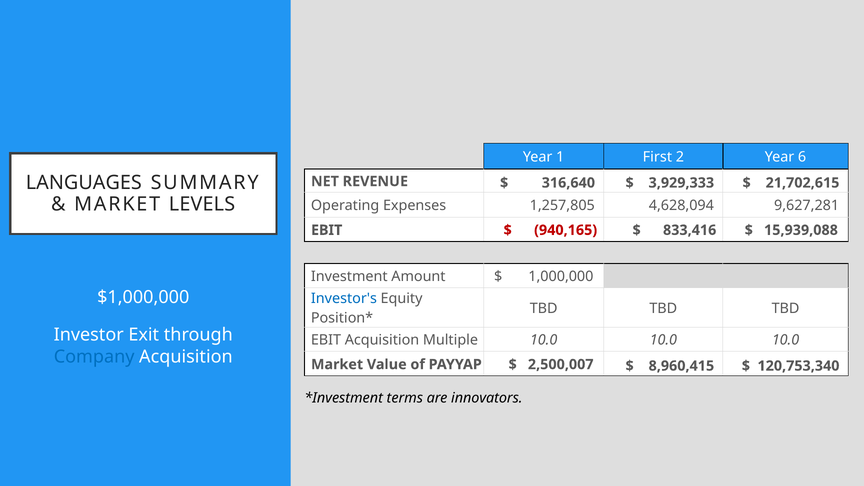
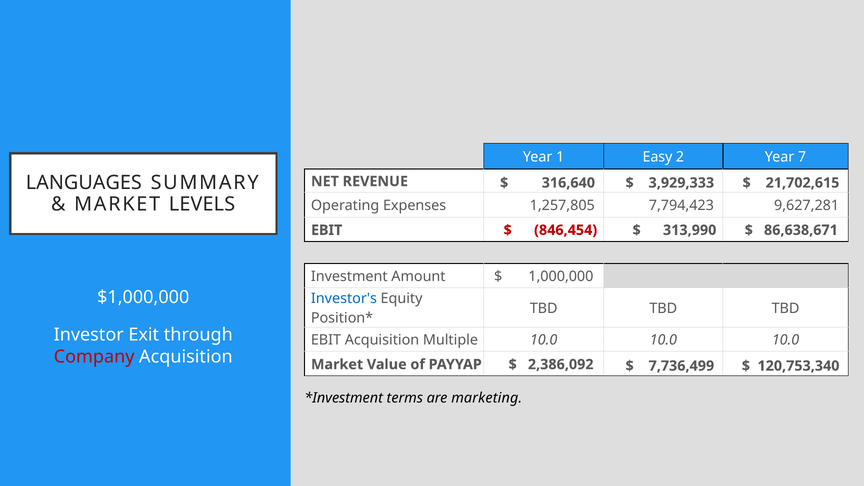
First: First -> Easy (657, 157)
6: 6 -> 7 (802, 157)
4,628,094: 4,628,094 -> 7,794,423 (681, 205)
940,165: 940,165 -> 846,454 (566, 230)
833,416: 833,416 -> 313,990 (690, 230)
15,939,088: 15,939,088 -> 86,638,671 (801, 230)
Company colour: blue -> red (94, 357)
2,500,007: 2,500,007 -> 2,386,092 (561, 364)
8,960,415: 8,960,415 -> 7,736,499 (681, 366)
innovators: innovators -> marketing (487, 398)
